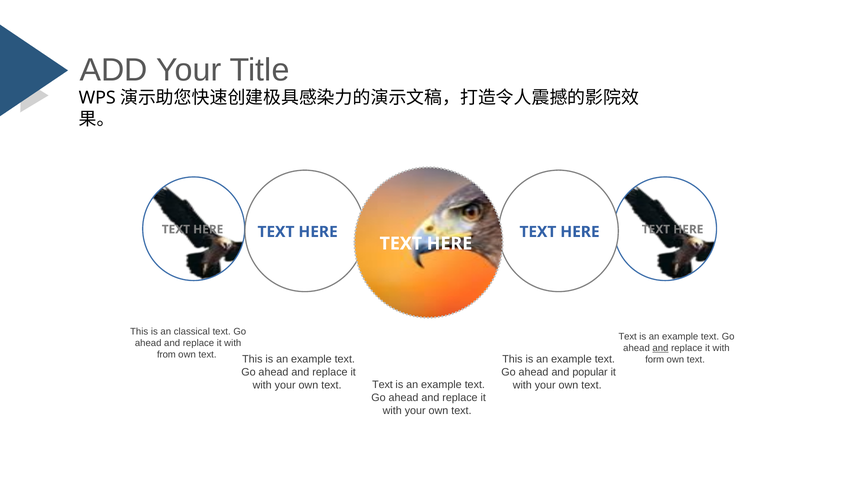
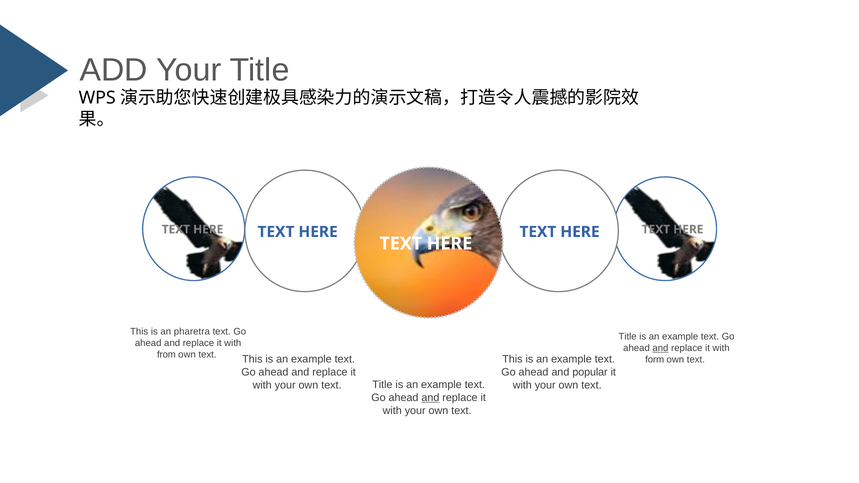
classical: classical -> pharetra (192, 332)
Text: Text -> Title (628, 337)
Text: Text -> Title (382, 385)
and underline: none -> present (430, 398)
